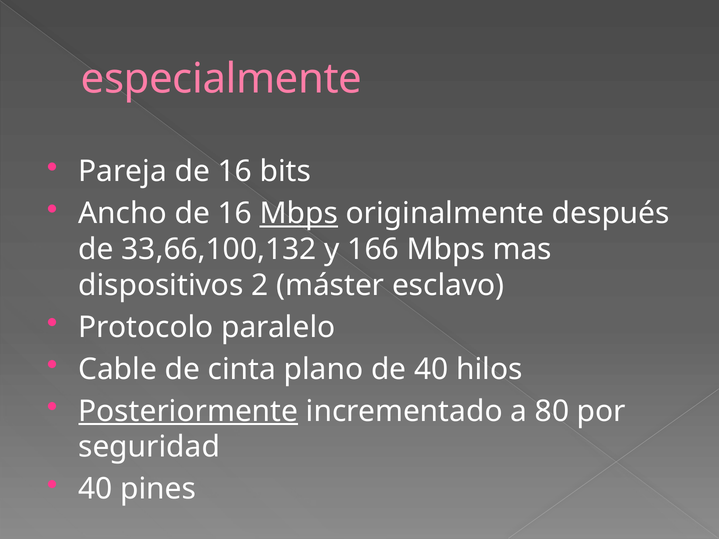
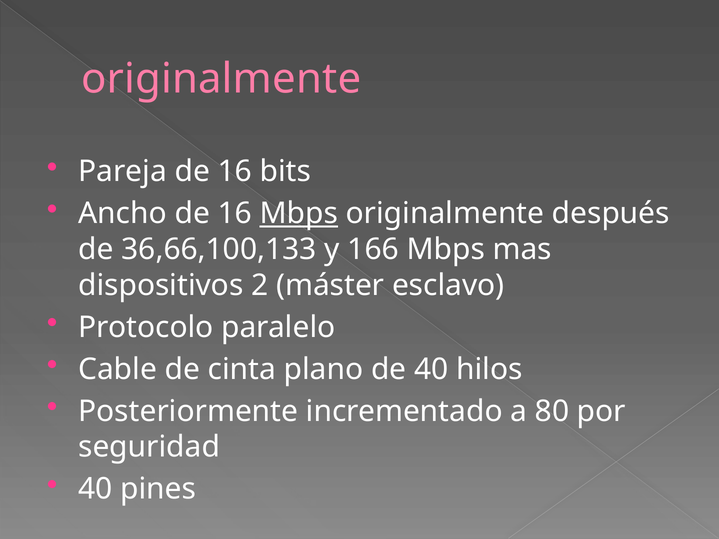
especialmente: especialmente -> originalmente (221, 79)
33,66,100,132: 33,66,100,132 -> 36,66,100,133 (219, 250)
Posteriormente underline: present -> none (188, 411)
